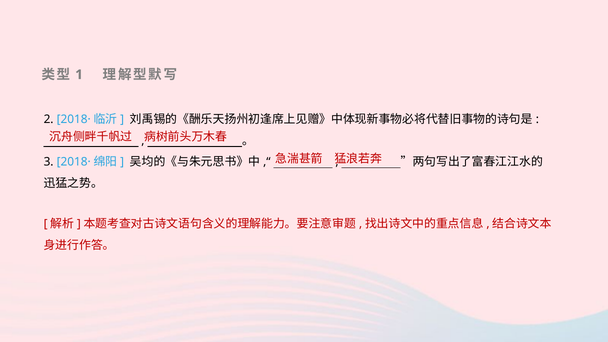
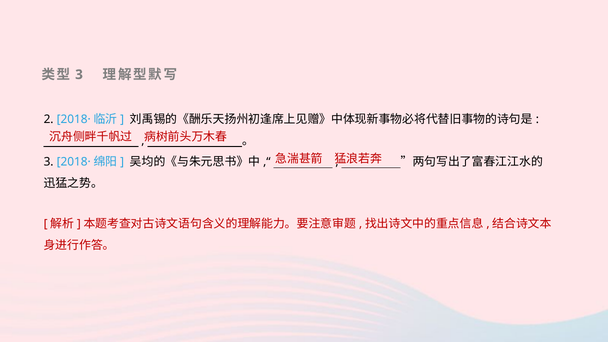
1: 1 -> 3 (79, 75)
